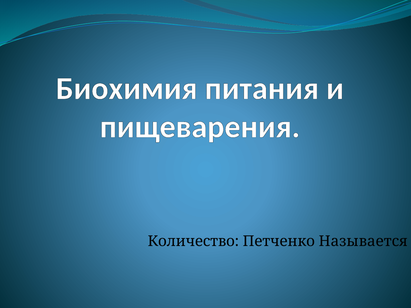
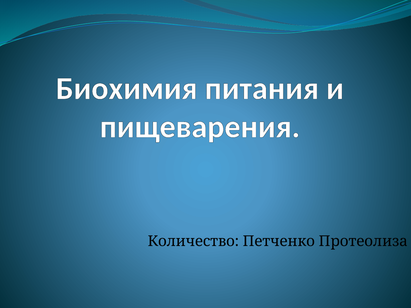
Называется: Называется -> Протеолиза (363, 241)
